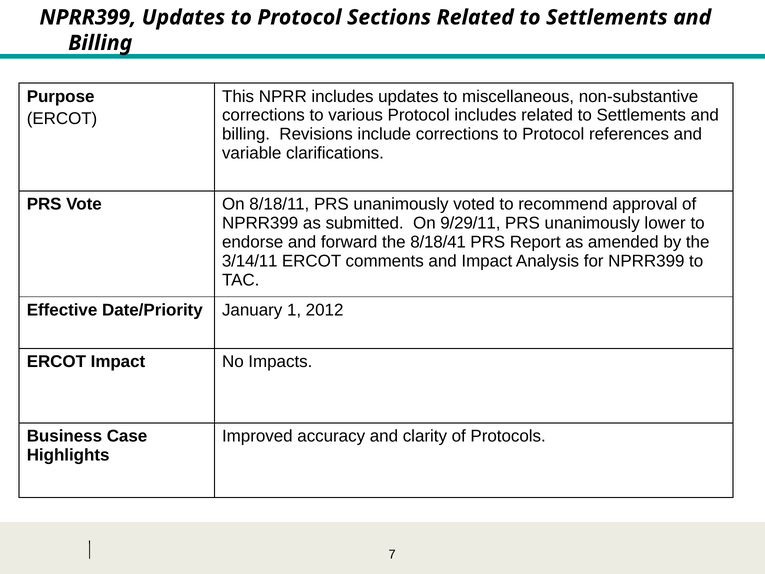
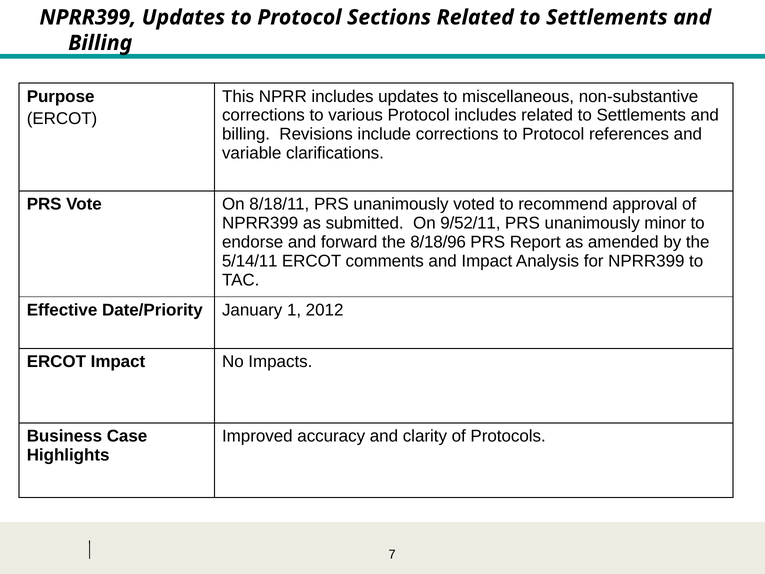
9/29/11: 9/29/11 -> 9/52/11 (470, 223)
lower: lower -> minor (665, 223)
8/18/41: 8/18/41 -> 8/18/96 (438, 242)
3/14/11: 3/14/11 -> 5/14/11 (250, 261)
